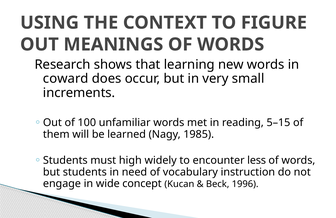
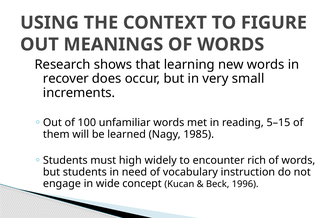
coward: coward -> recover (66, 79)
less: less -> rich (257, 161)
